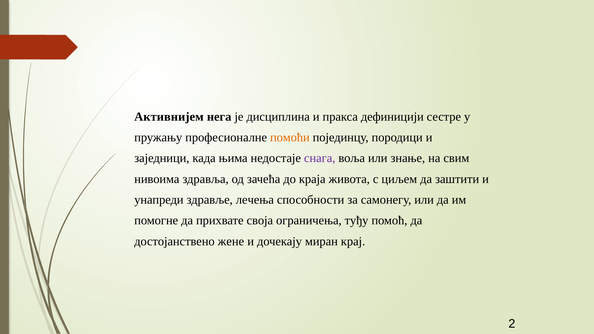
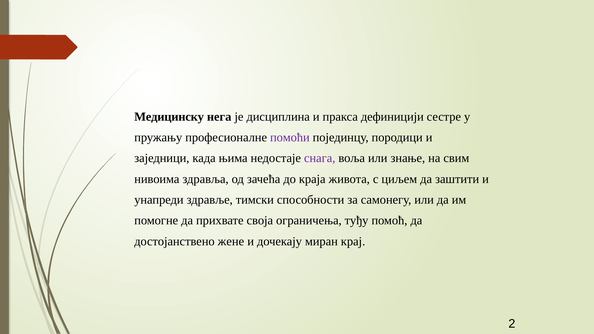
Активнијем: Активнијем -> Медицинску (169, 117)
помоћи colour: orange -> purple (290, 137)
лечења: лечења -> тимски (255, 200)
